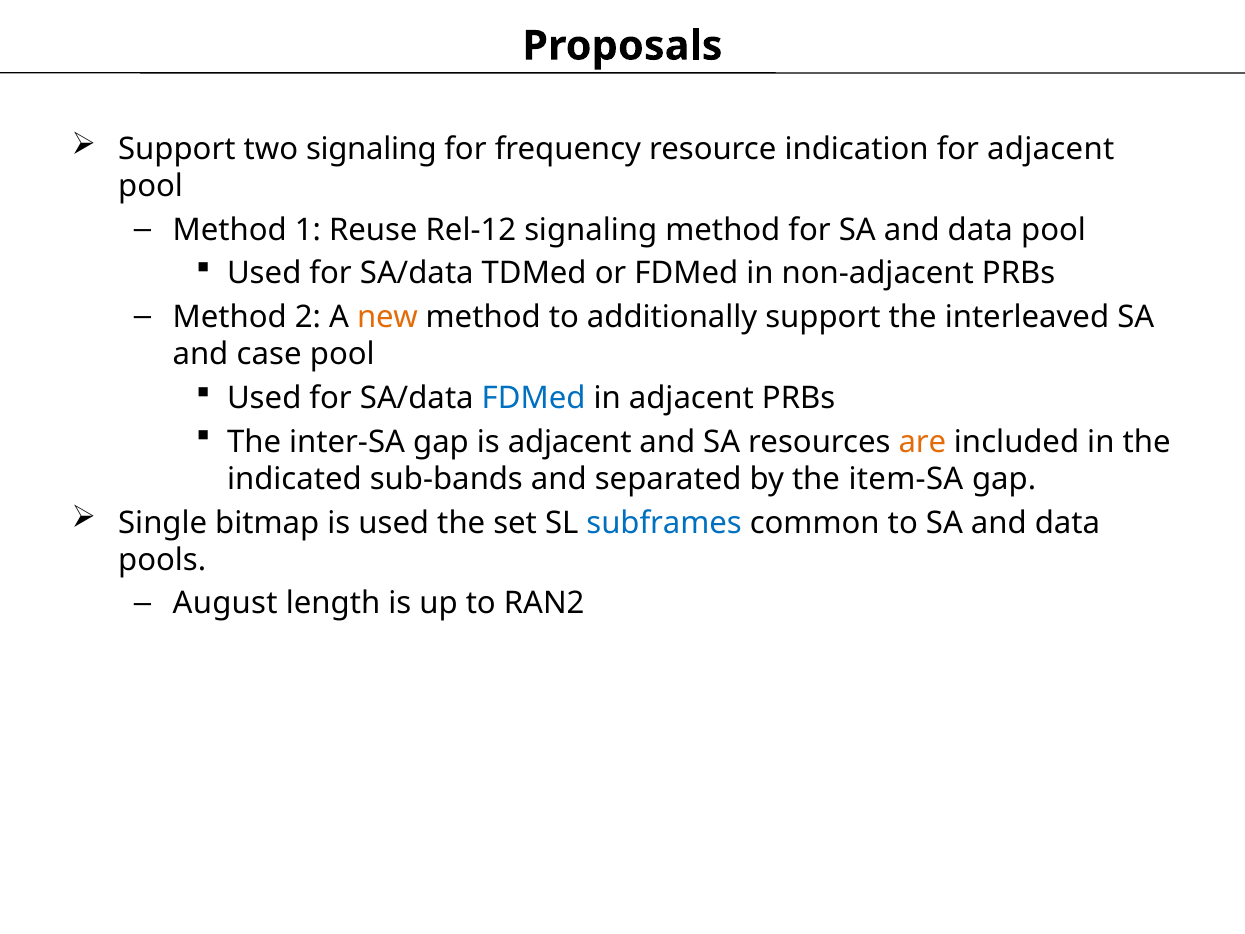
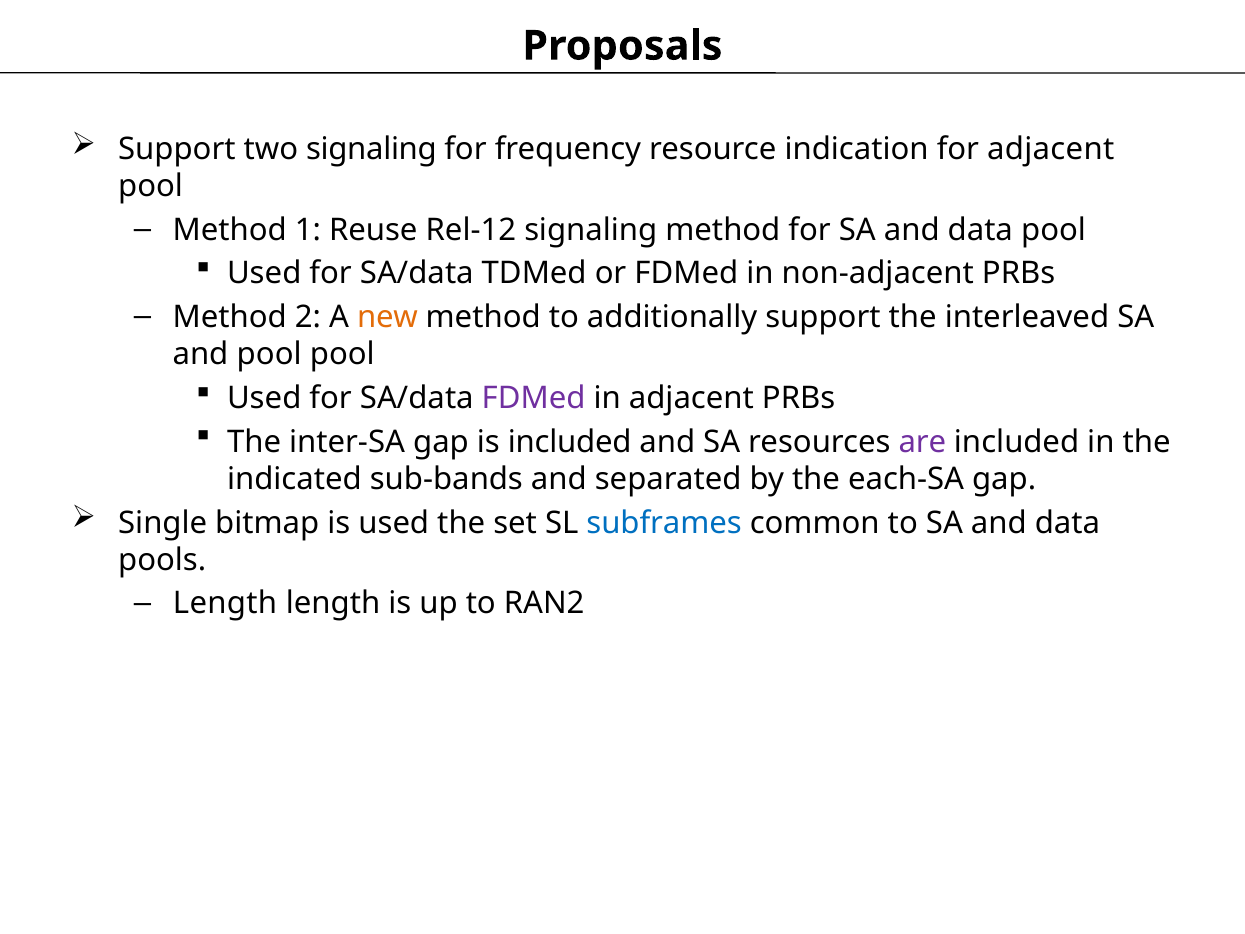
and case: case -> pool (269, 355)
FDMed colour: blue -> purple (534, 398)
is adjacent: adjacent -> included (570, 442)
are colour: orange -> purple (922, 442)
item-SA: item-SA -> each-SA (906, 479)
August: August -> Length (225, 604)
